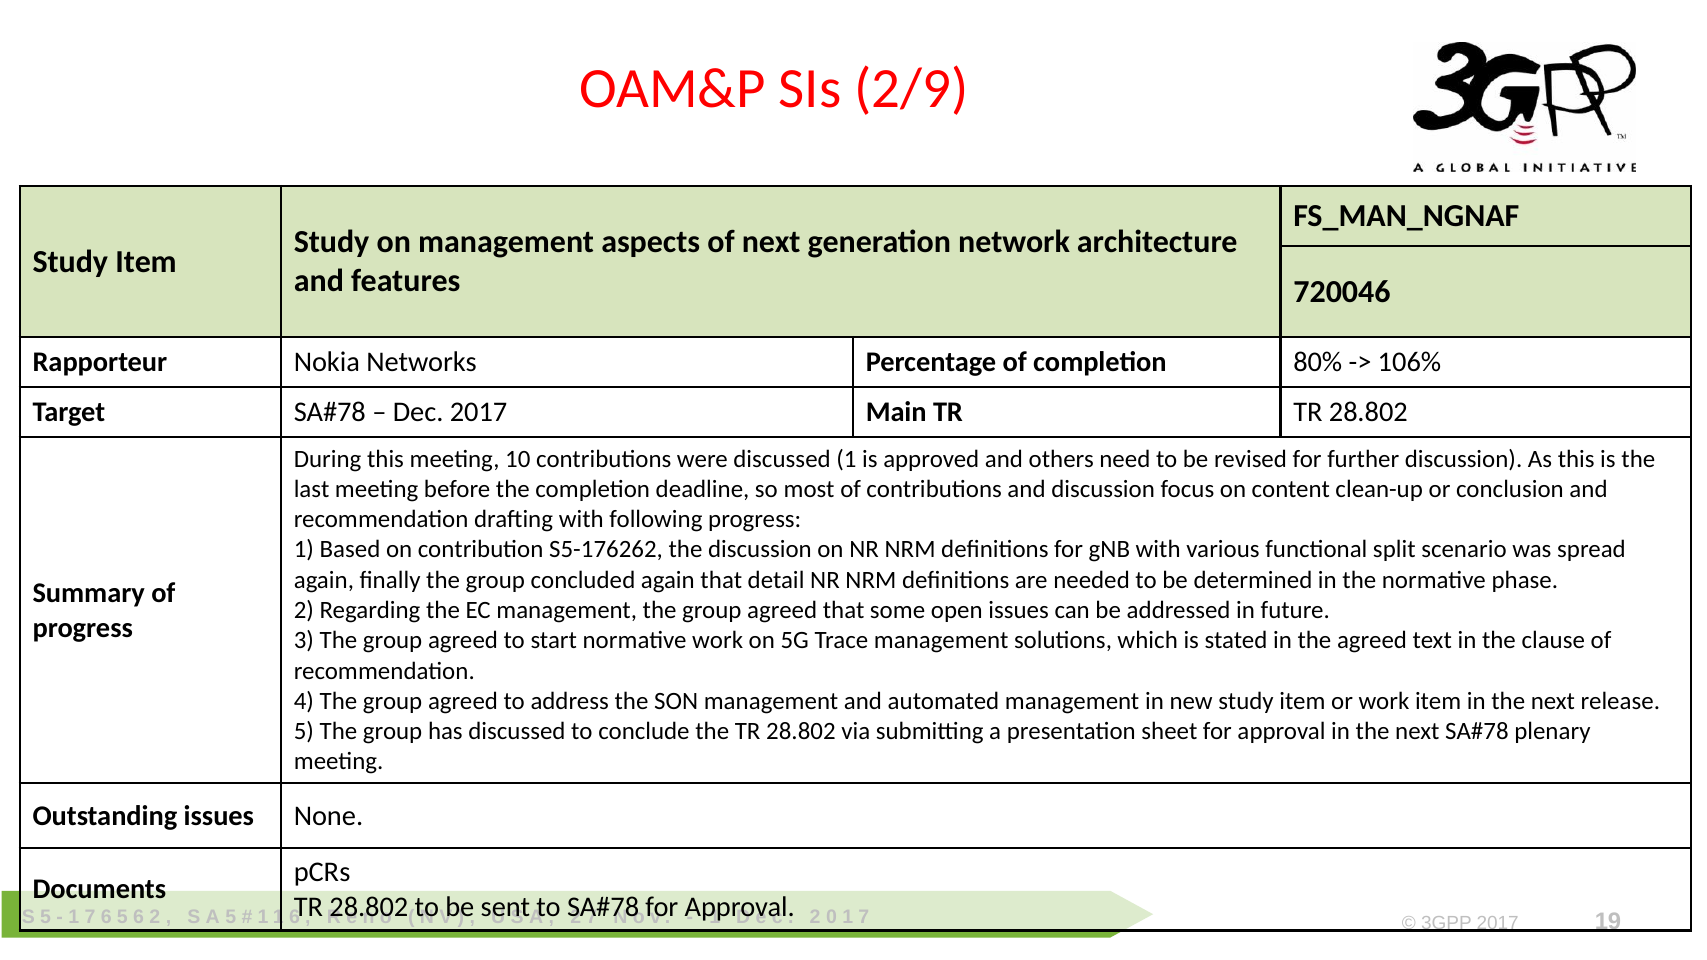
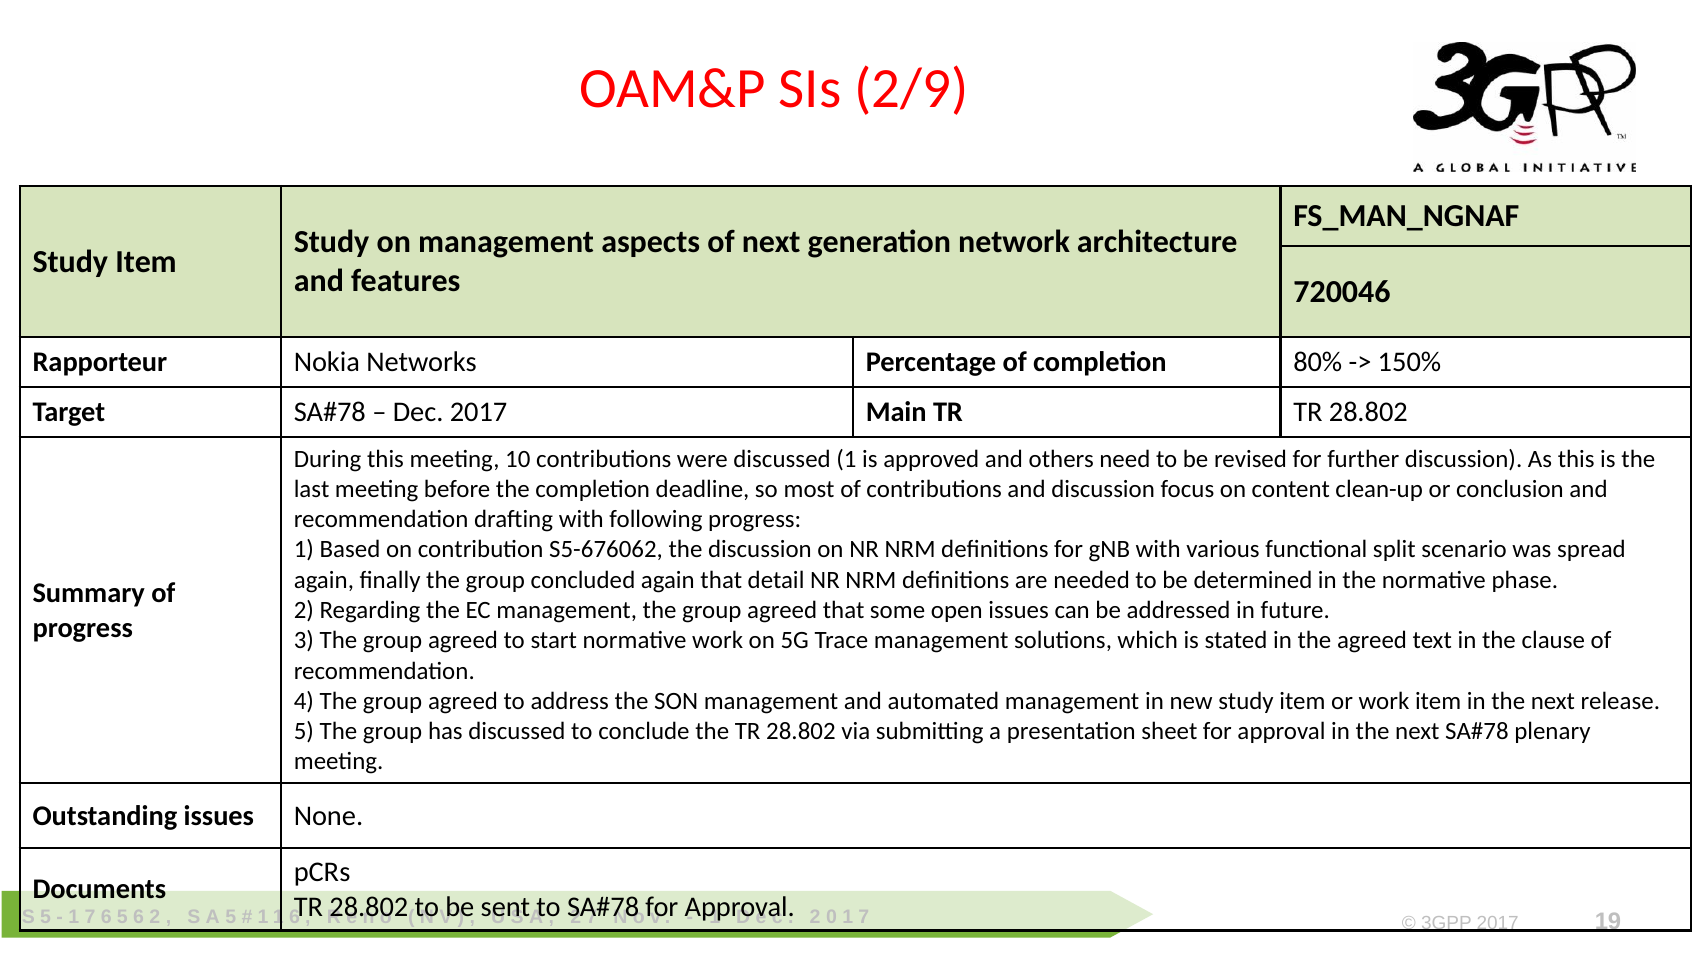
106%: 106% -> 150% (1409, 362)
S5-176262: S5-176262 -> S5-676062 (606, 550)
